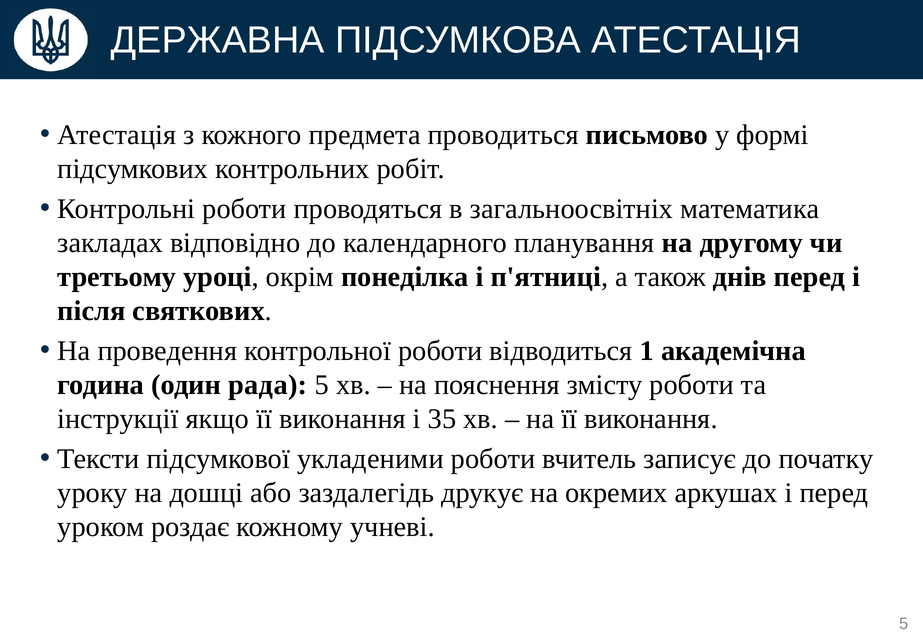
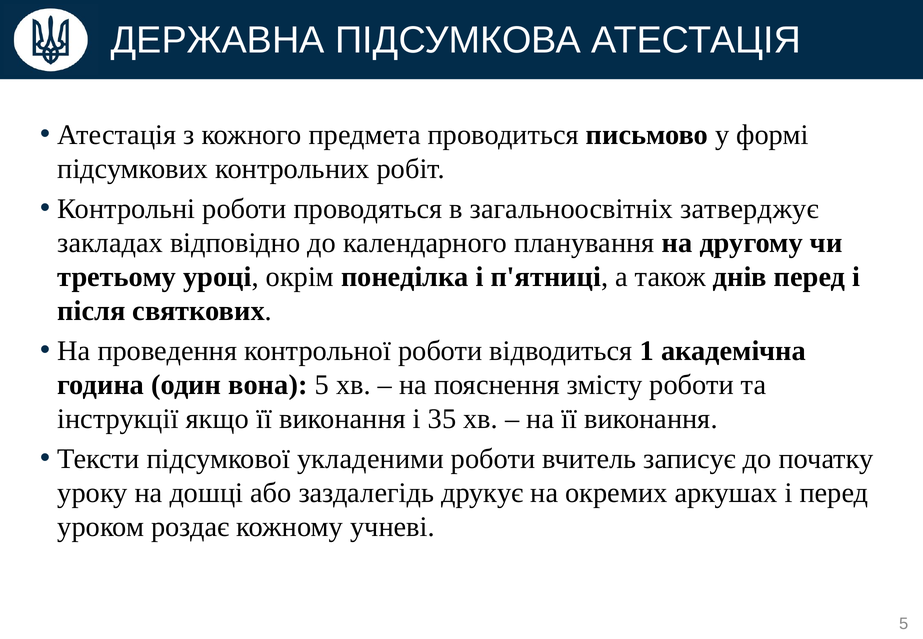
математика: математика -> затверджує (750, 209)
рада: рада -> вона (268, 385)
